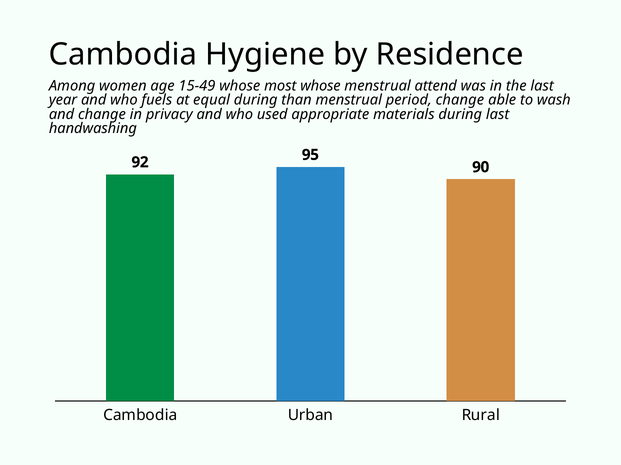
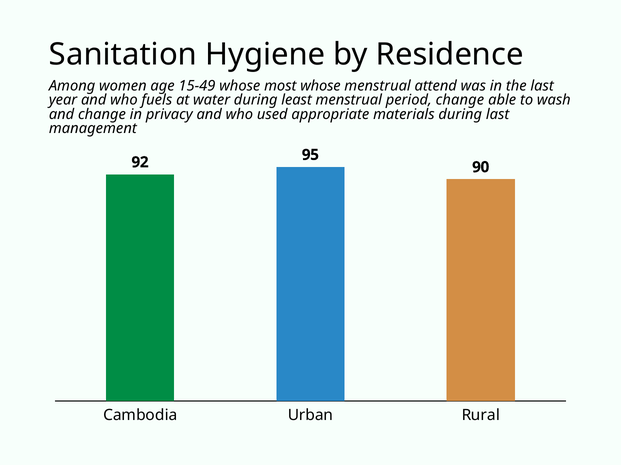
Cambodia: Cambodia -> Sanitation (123, 54)
equal: equal -> water (212, 100)
than: than -> least (297, 100)
handwashing: handwashing -> management (93, 129)
